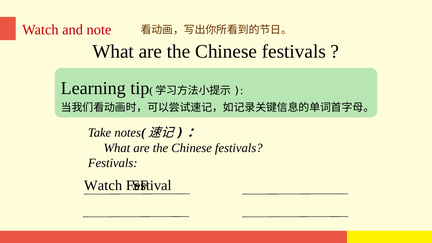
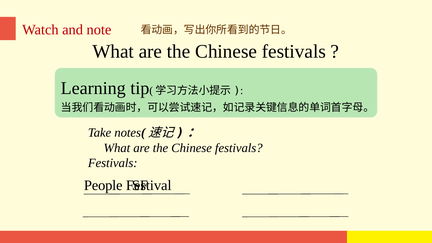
Watch: Watch -> People (103, 185)
